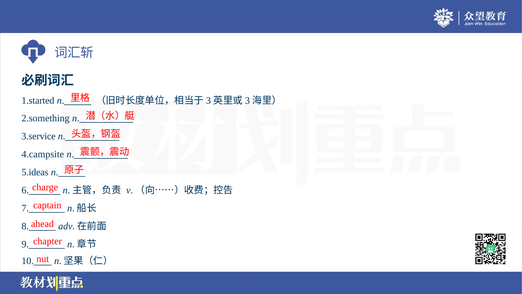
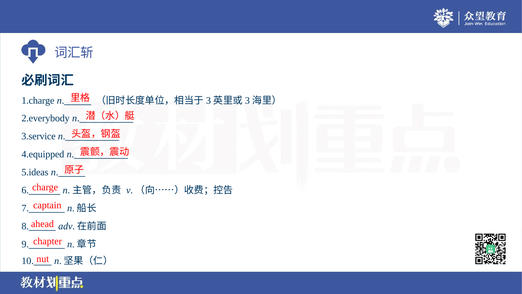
1.started: 1.started -> 1.charge (38, 100)
2.something: 2.something -> 2.everybody (46, 118)
4.campsite: 4.campsite -> 4.equipped (43, 154)
